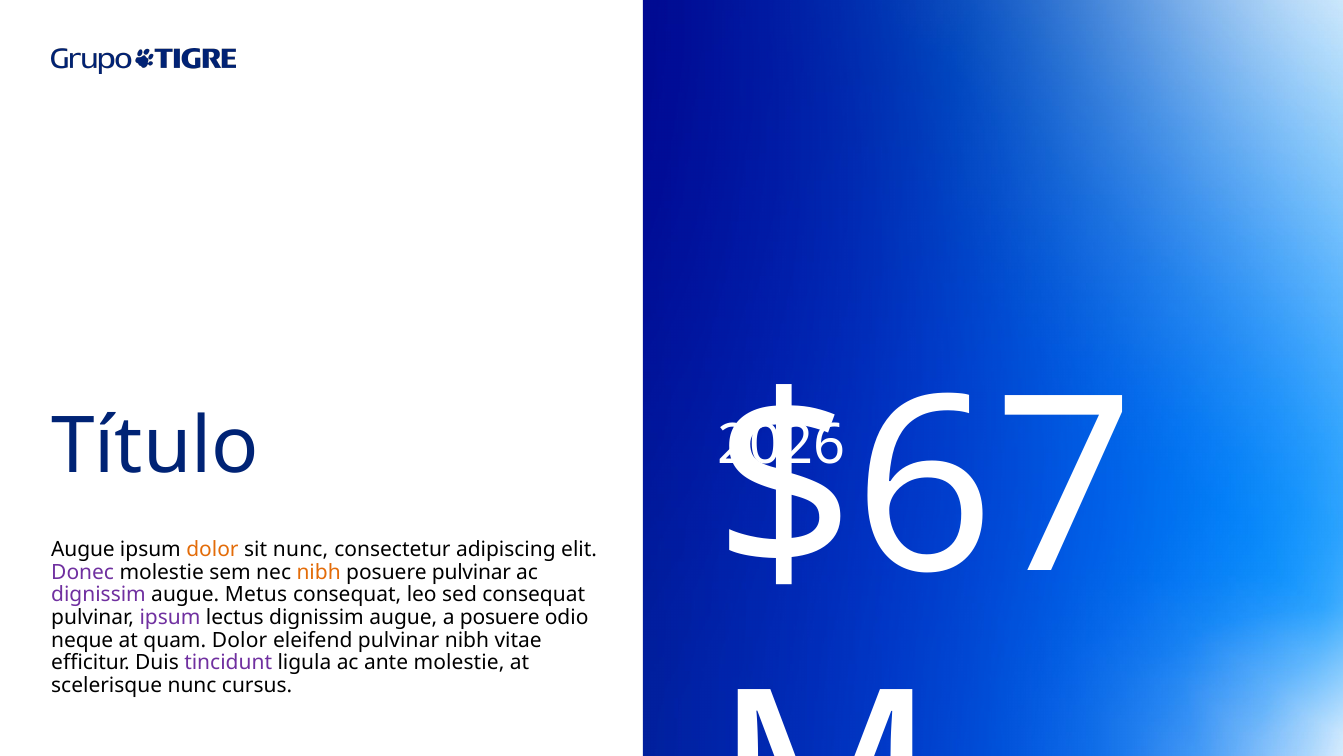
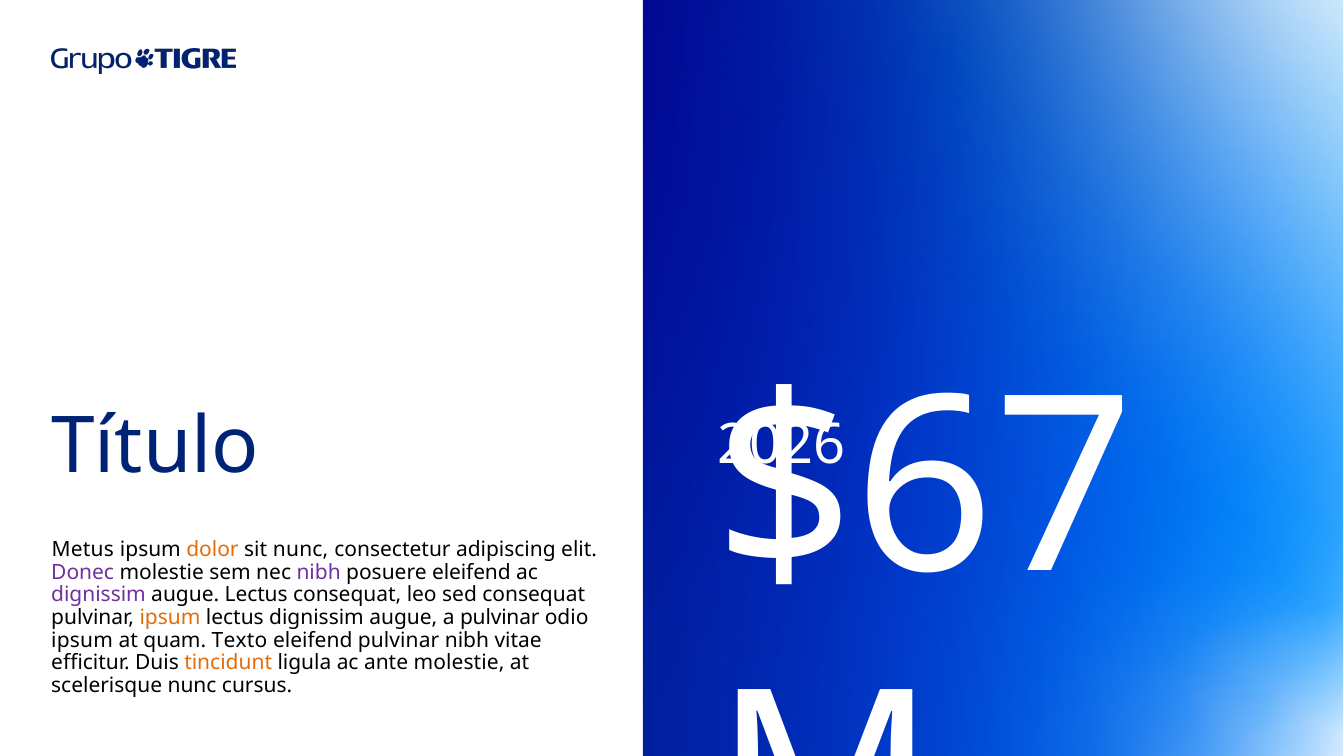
Augue: Augue -> Metus (83, 549)
nibh colour: orange -> purple (319, 572)
posuere pulvinar: pulvinar -> eleifend (471, 572)
augue Metus: Metus -> Lectus (256, 595)
ipsum colour: purple -> orange (170, 617)
a posuere: posuere -> pulvinar (500, 617)
neque: neque -> ipsum (82, 640)
quam Dolor: Dolor -> Texto (240, 640)
tincidunt colour: purple -> orange (228, 663)
